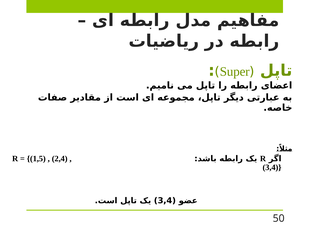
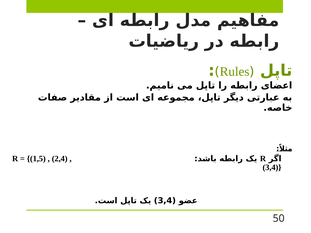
Super: Super -> Rules (235, 72)
